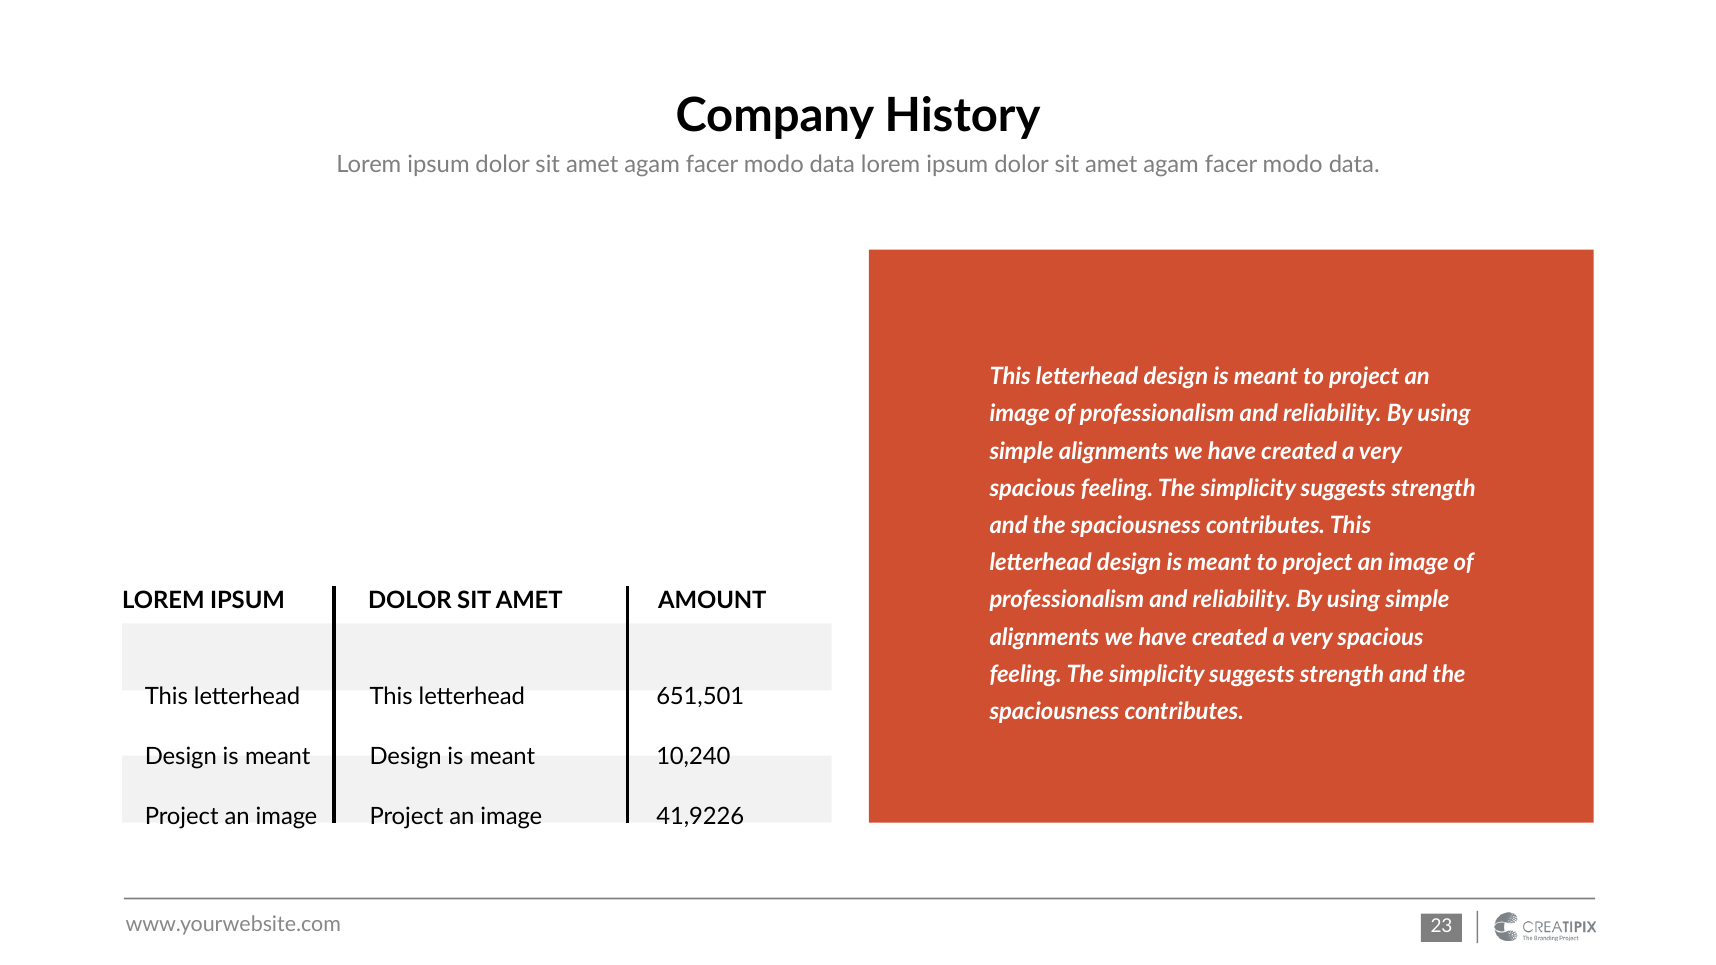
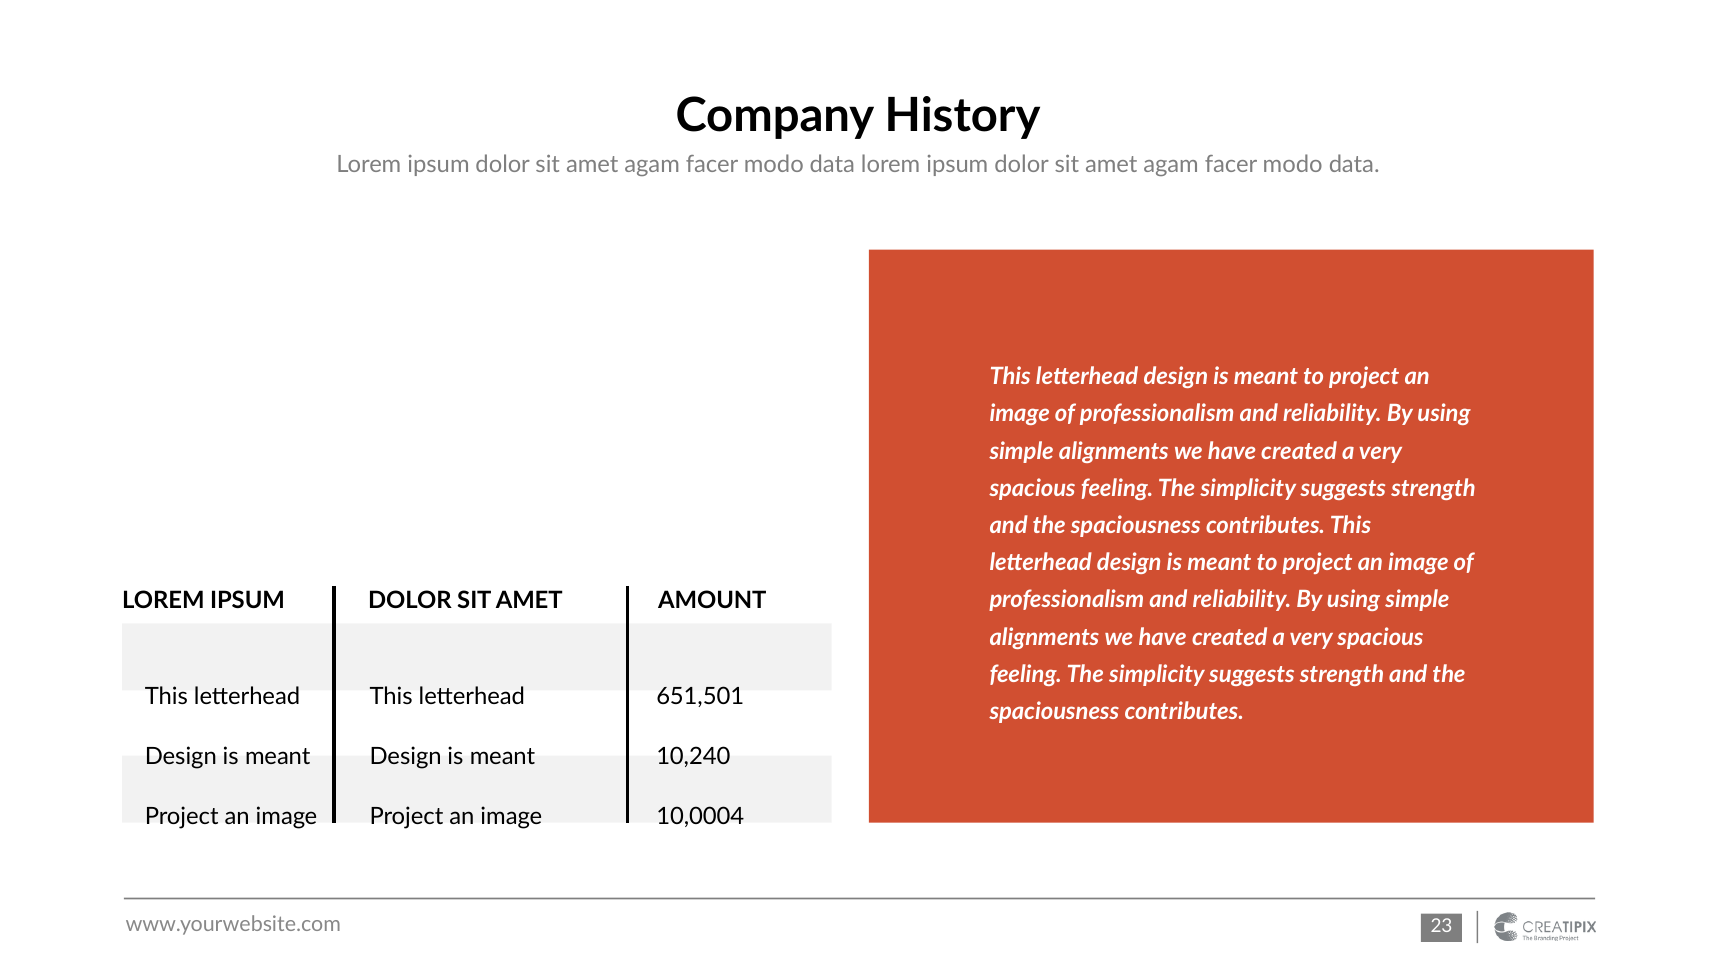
41,9226: 41,9226 -> 10,0004 (700, 817)
